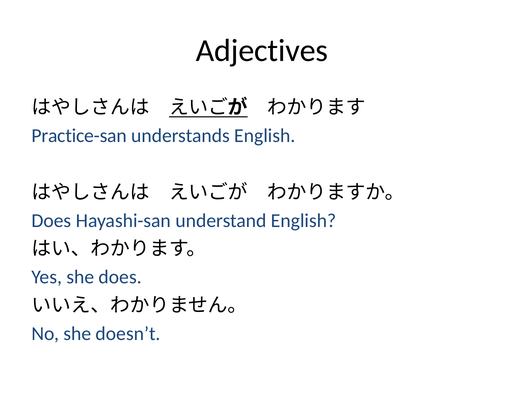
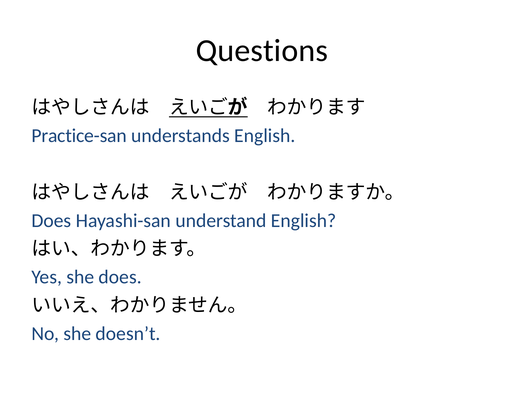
Adjectives: Adjectives -> Questions (262, 51)
